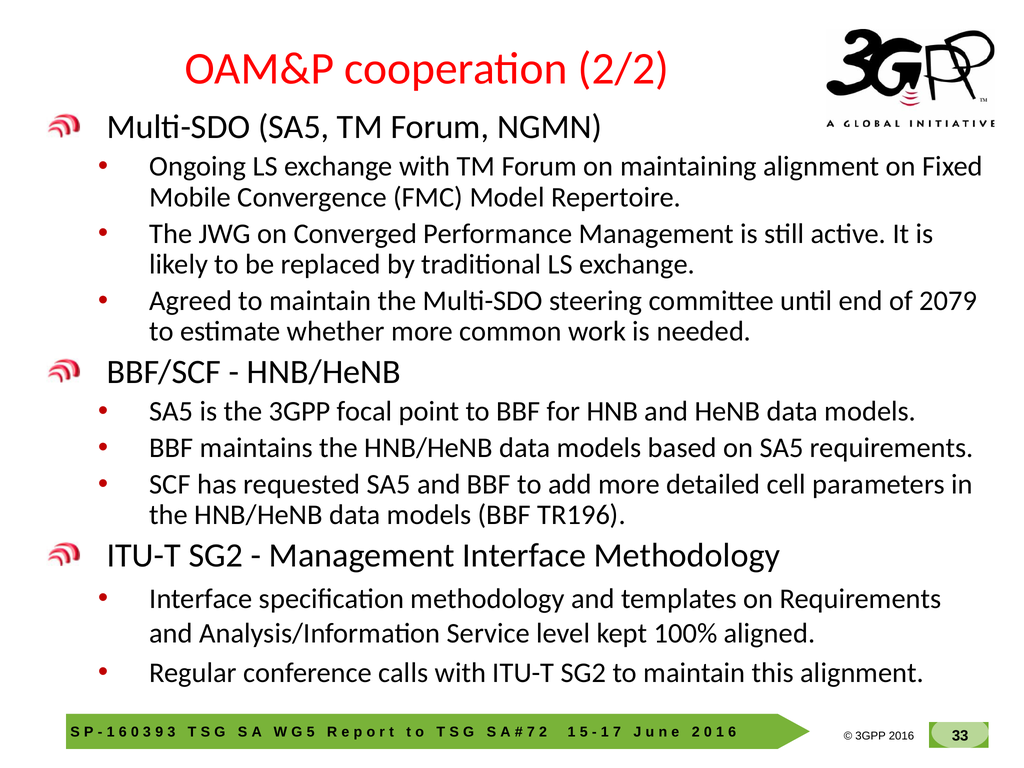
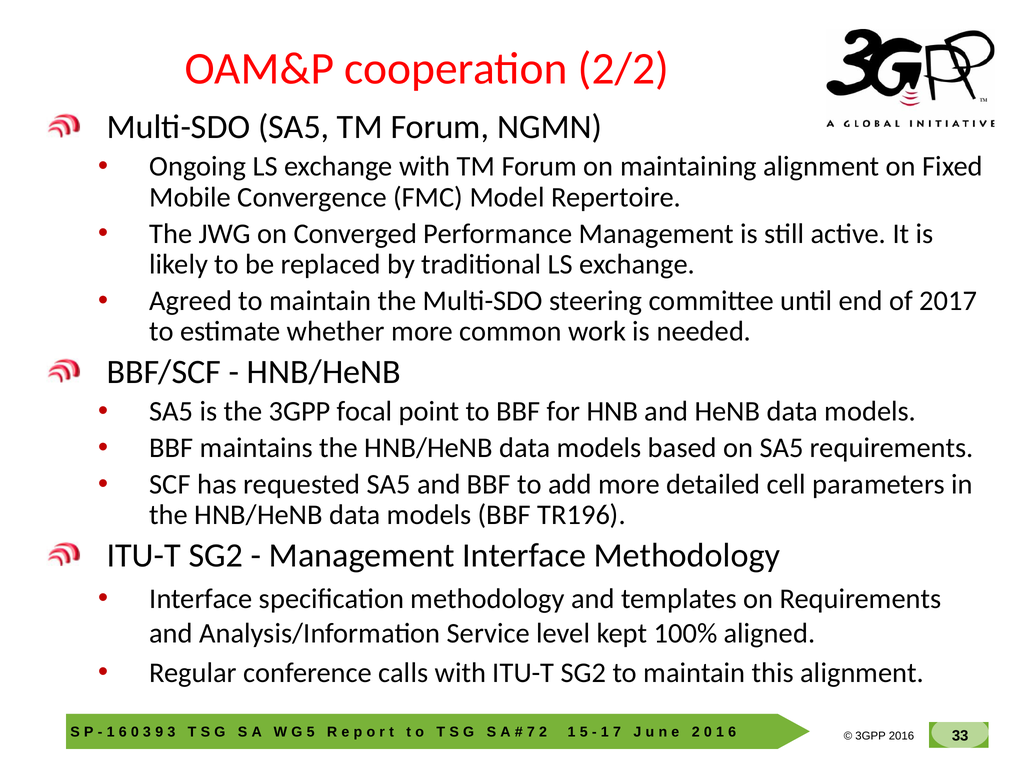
2079: 2079 -> 2017 (948, 301)
